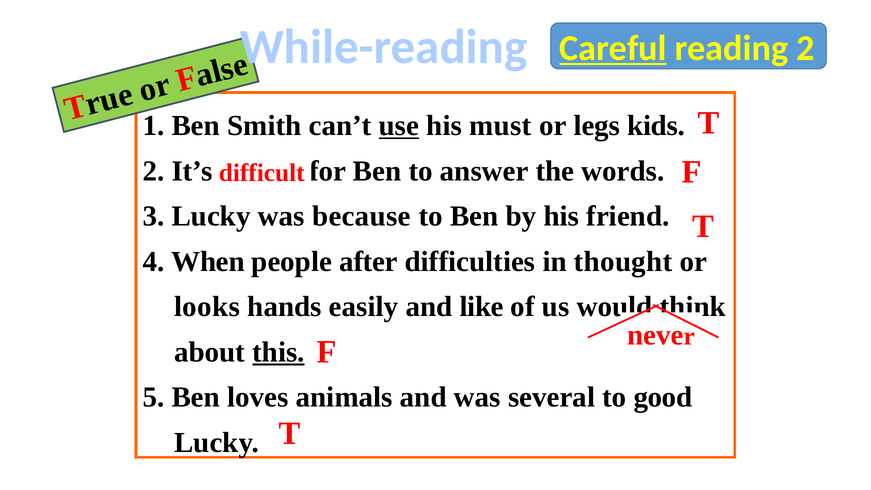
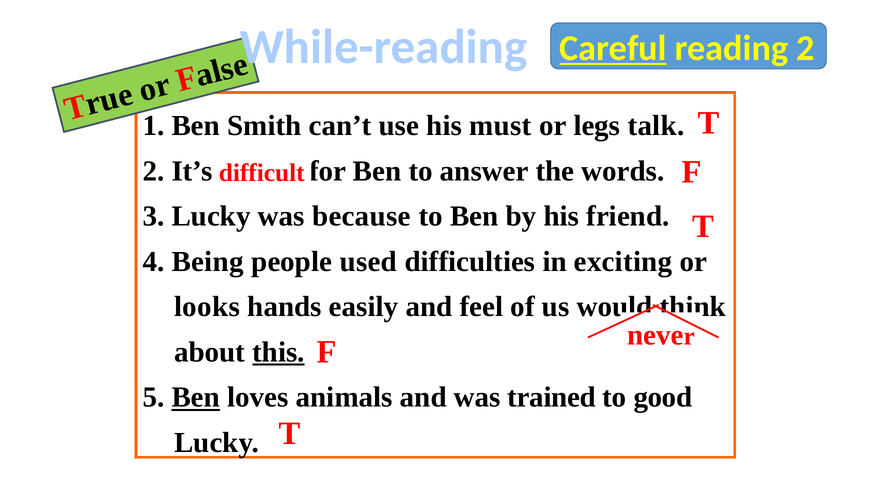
use underline: present -> none (399, 126)
kids: kids -> talk (656, 126)
When: When -> Being (208, 261)
after: after -> used (368, 261)
thought: thought -> exciting (623, 261)
like: like -> feel (481, 307)
Ben underline: none -> present (196, 397)
several: several -> trained (552, 397)
